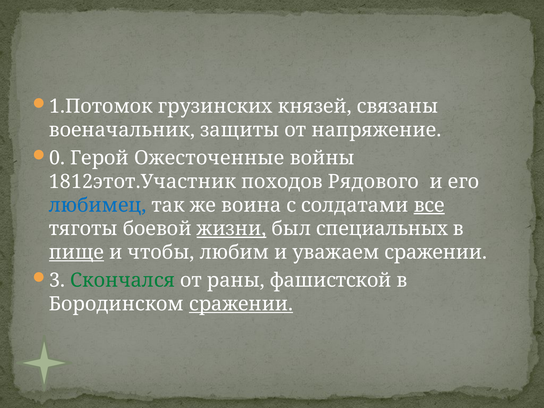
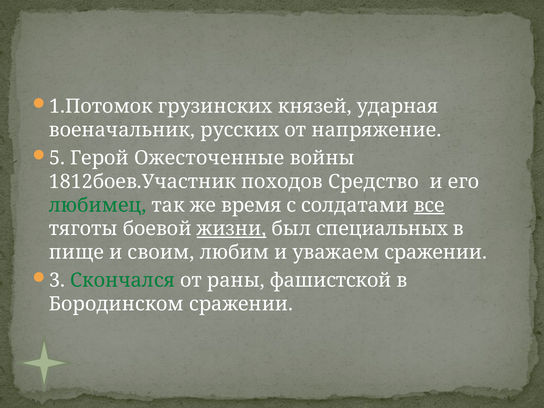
связаны: связаны -> ударная (398, 106)
защиты: защиты -> русских (240, 130)
0: 0 -> 5 (57, 158)
1812этот.Участник: 1812этот.Участник -> 1812боев.Участник (143, 182)
Рядового: Рядового -> Средство (373, 182)
любимец colour: blue -> green (98, 205)
воина: воина -> время (251, 205)
пище underline: present -> none (77, 252)
чтобы: чтобы -> своим (161, 252)
сражении underline: present -> none (241, 304)
